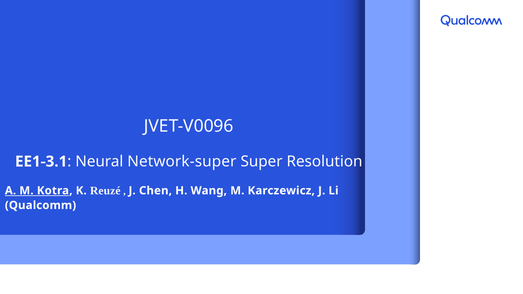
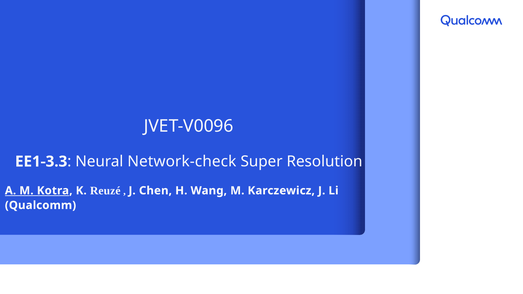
EE1-3.1: EE1-3.1 -> EE1-3.3 (41, 162)
Network-super: Network-super -> Network-check (182, 162)
